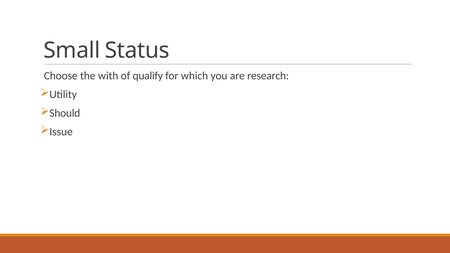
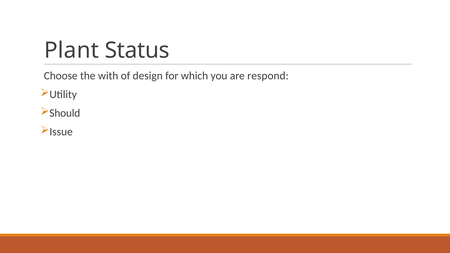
Small: Small -> Plant (72, 50)
qualify: qualify -> design (148, 76)
research: research -> respond (268, 76)
